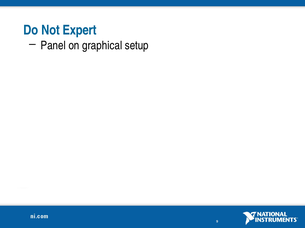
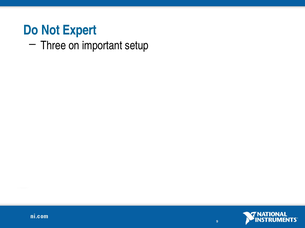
Panel: Panel -> Three (53, 46)
graphical: graphical -> important (102, 46)
